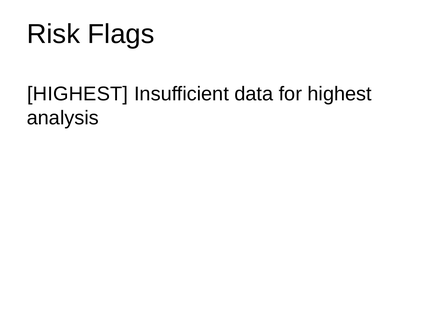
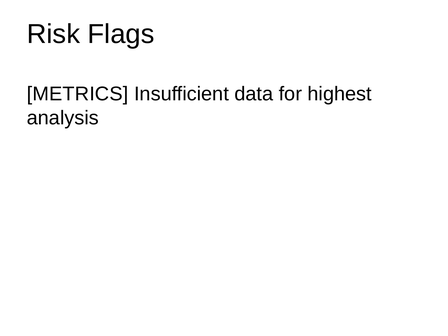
HIGHEST: HIGHEST -> METRICS (78, 94)
